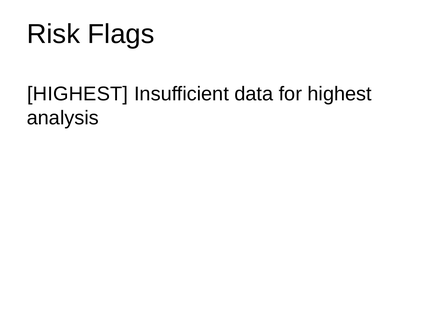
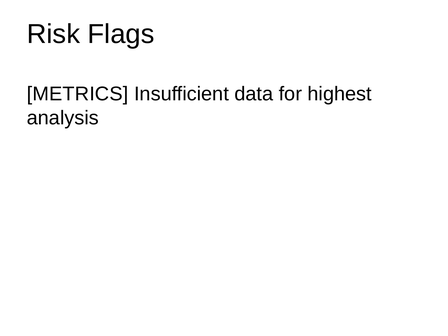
HIGHEST: HIGHEST -> METRICS (78, 94)
